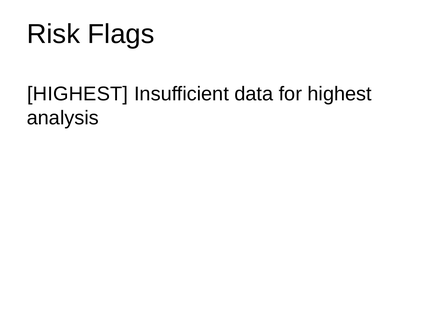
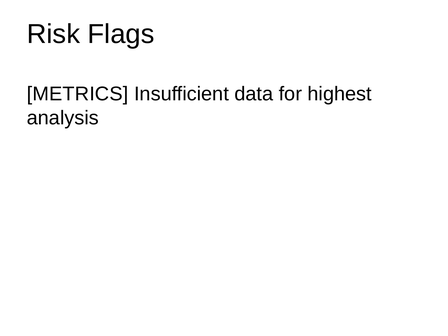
HIGHEST: HIGHEST -> METRICS (78, 94)
